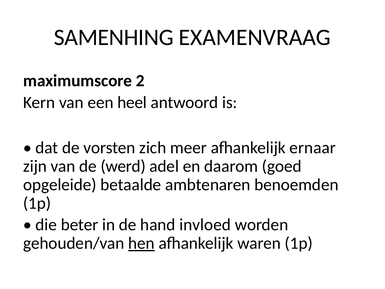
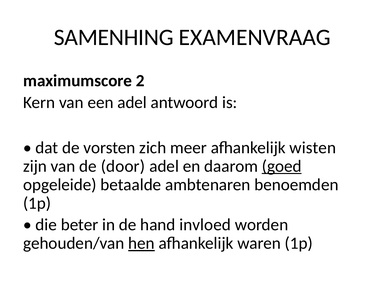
een heel: heel -> adel (132, 102)
ernaar: ernaar -> wisten (313, 148)
werd: werd -> door (123, 166)
goed underline: none -> present (282, 166)
